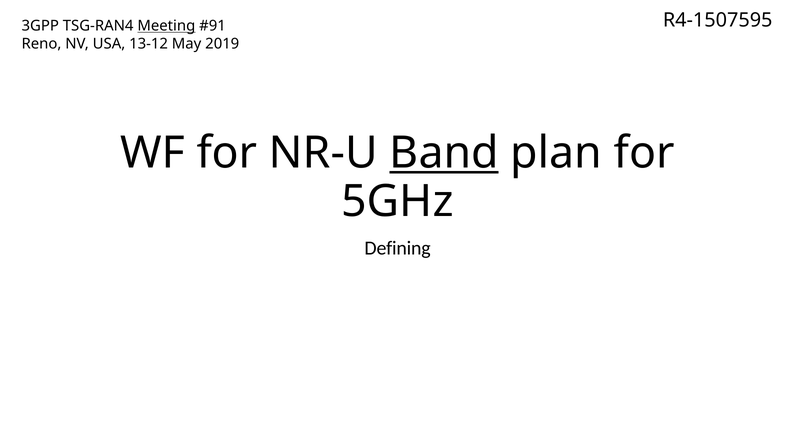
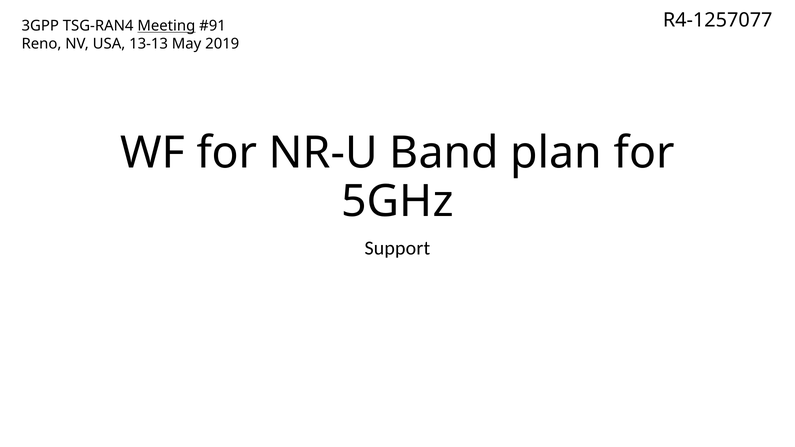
R4-1507595: R4-1507595 -> R4-1257077 (718, 20)
13-12: 13-12 -> 13-13 (149, 44)
Band underline: present -> none (444, 153)
Defining: Defining -> Support (397, 248)
